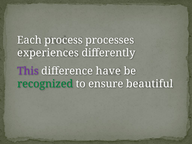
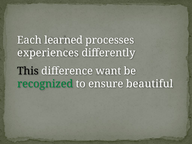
process: process -> learned (64, 40)
This colour: purple -> black (28, 71)
have: have -> want (108, 71)
